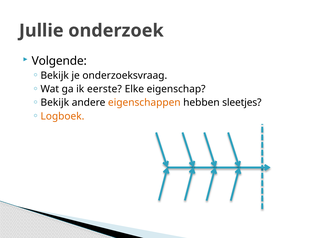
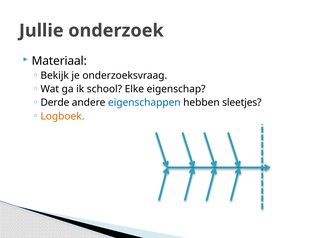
Volgende: Volgende -> Materiaal (59, 61)
eerste: eerste -> school (104, 89)
Bekijk: Bekijk -> Derde (55, 103)
eigenschappen colour: orange -> blue (144, 103)
